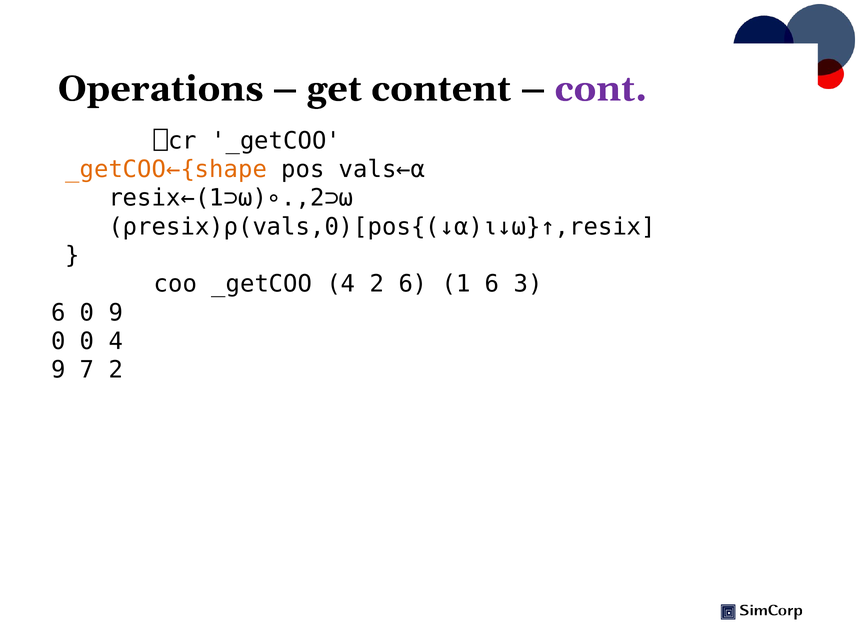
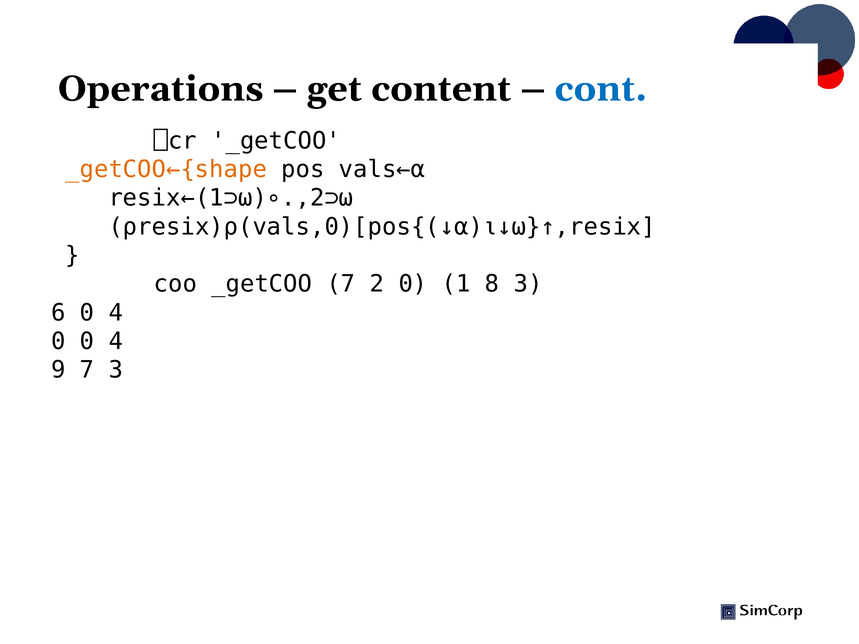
cont colour: purple -> blue (601, 89)
_getCOO 4: 4 -> 7 (341, 284)
2 6: 6 -> 0 (413, 284)
1 6: 6 -> 8 (492, 284)
6 0 9: 9 -> 4 (116, 313)
7 2: 2 -> 3 (116, 370)
